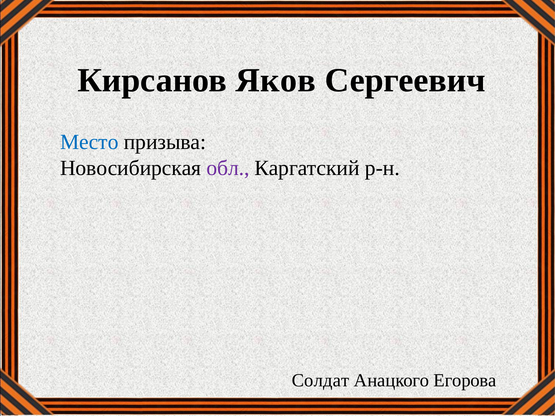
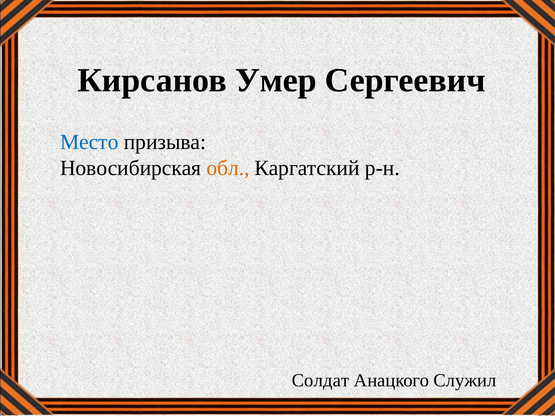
Яков: Яков -> Умер (276, 80)
обл colour: purple -> orange (228, 168)
Егорова: Егорова -> Служил (465, 381)
